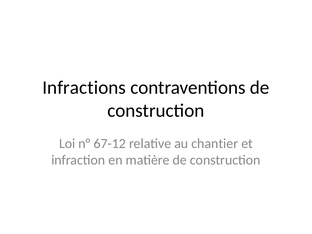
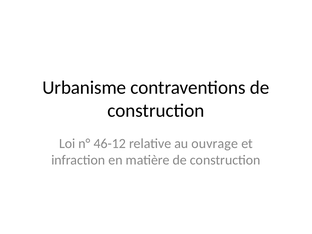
Infractions: Infractions -> Urbanisme (84, 88)
67-12: 67-12 -> 46-12 (110, 143)
chantier: chantier -> ouvrage (215, 143)
